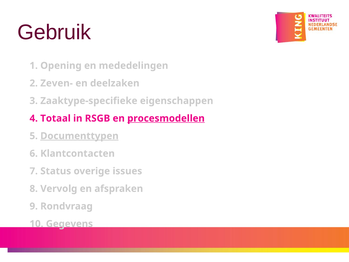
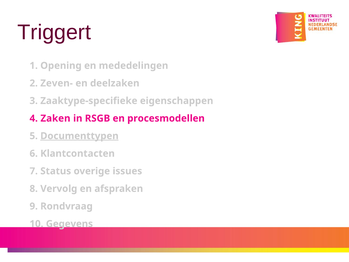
Gebruik: Gebruik -> Triggert (54, 32)
Totaal: Totaal -> Zaken (55, 118)
procesmodellen underline: present -> none (166, 118)
